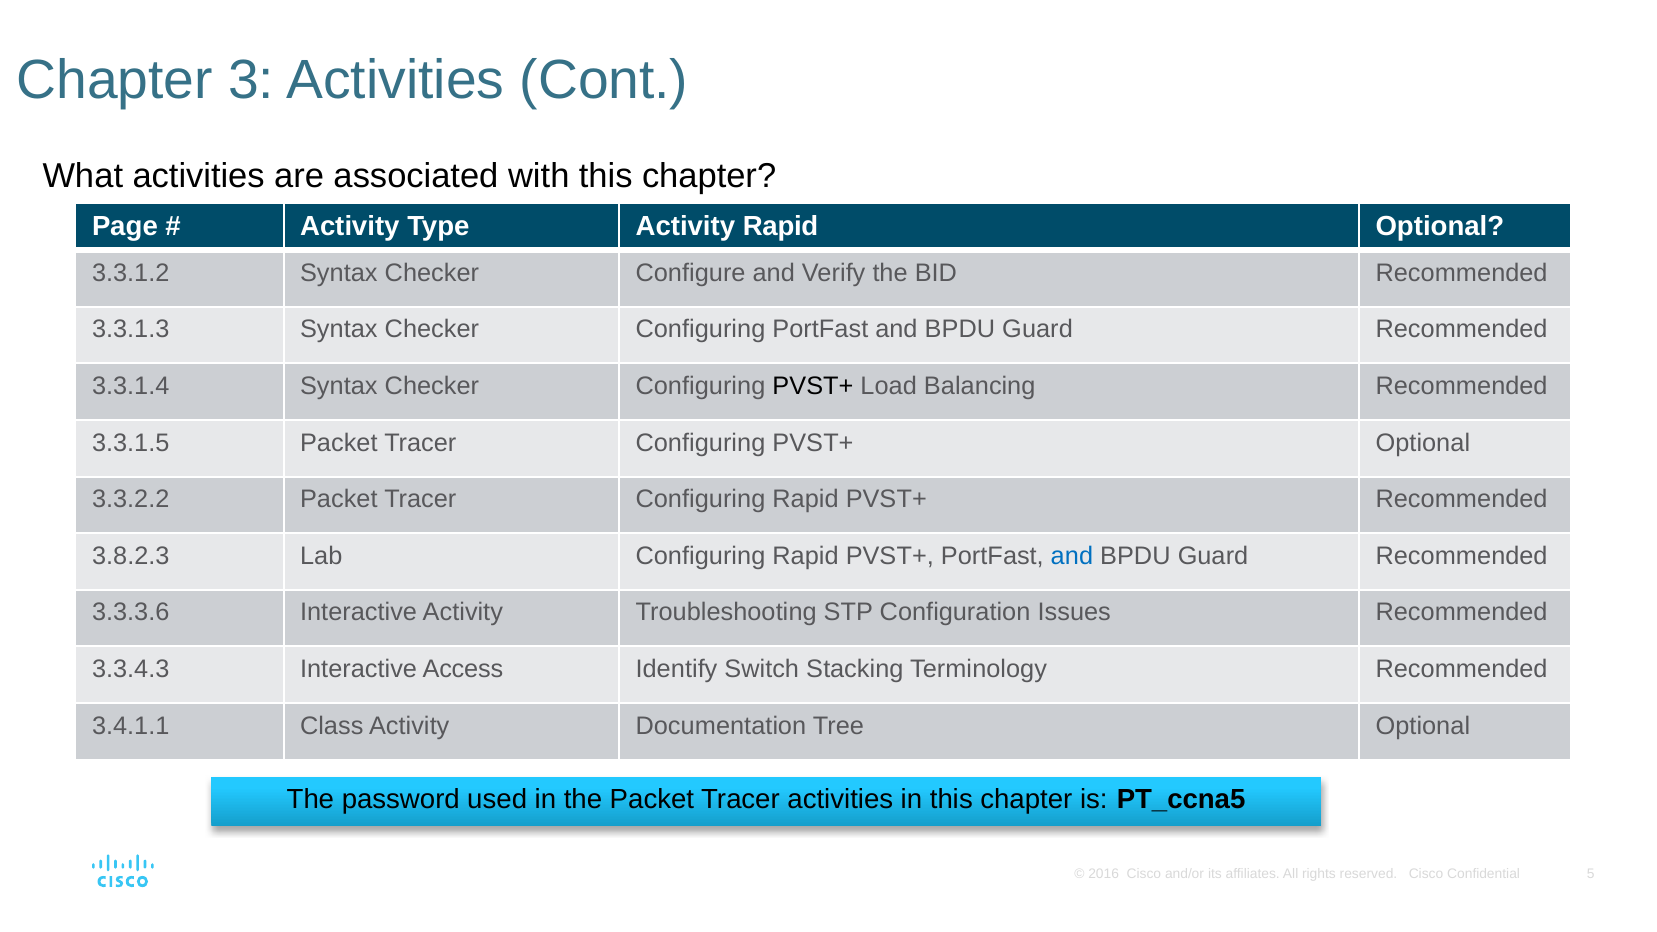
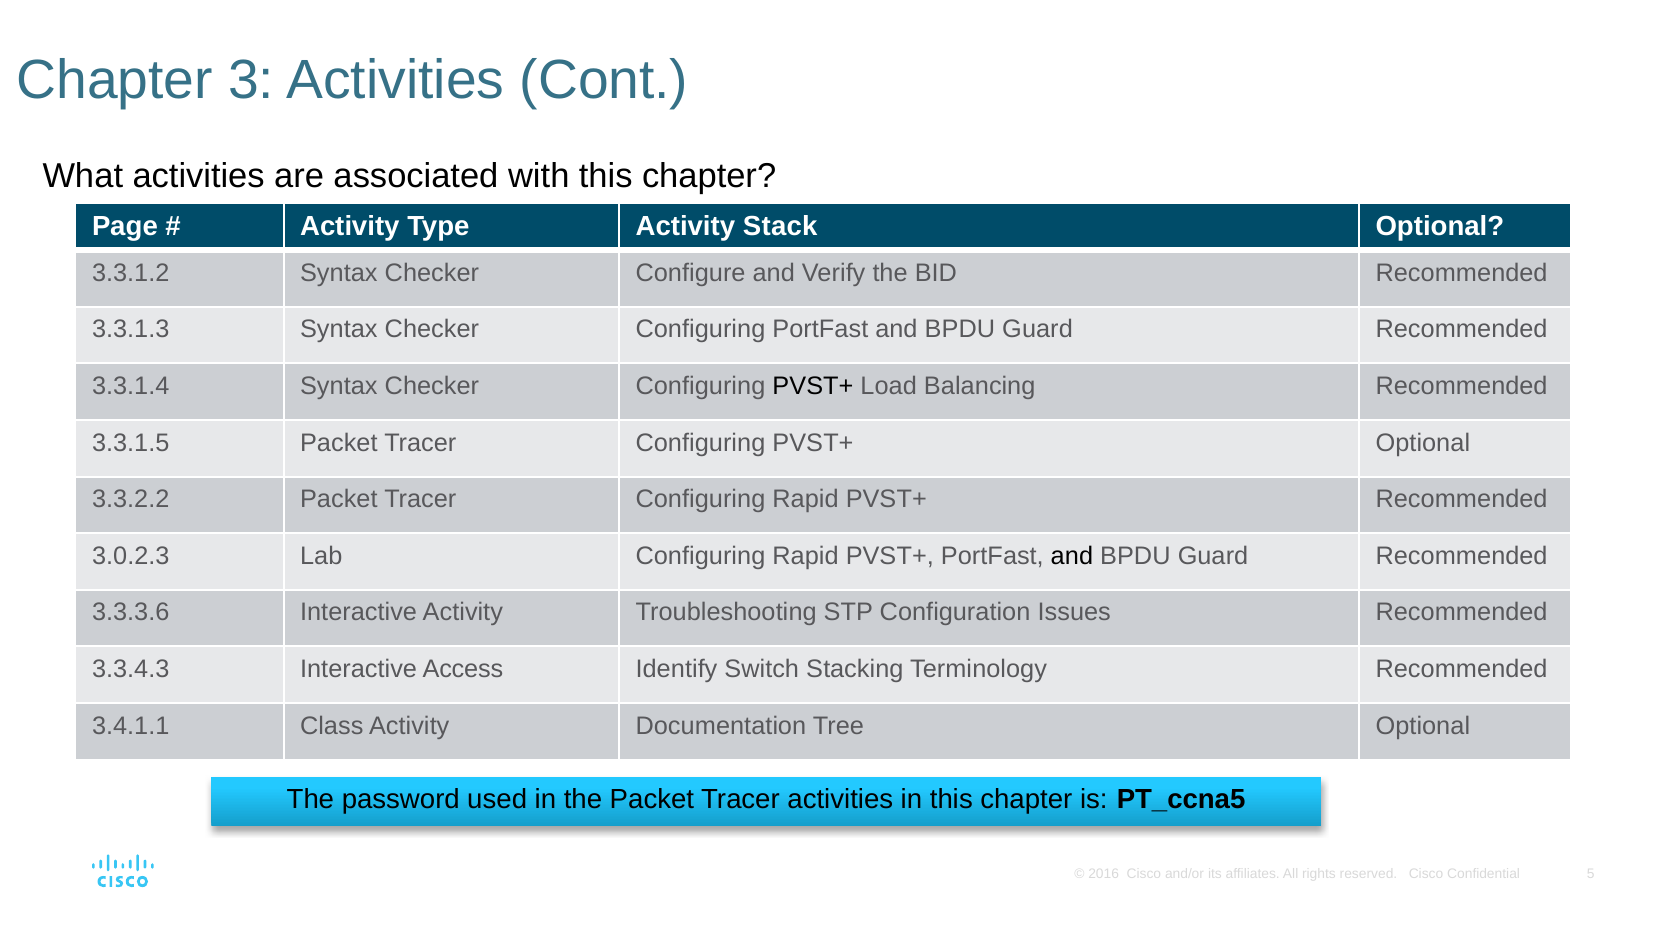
Activity Rapid: Rapid -> Stack (780, 227)
3.8.2.3: 3.8.2.3 -> 3.0.2.3 (131, 556)
and colour: blue -> black (1072, 556)
